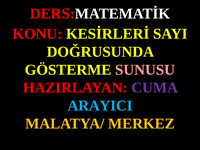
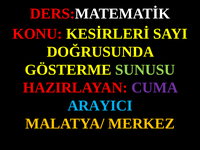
SUNUSU colour: pink -> light green (145, 70)
